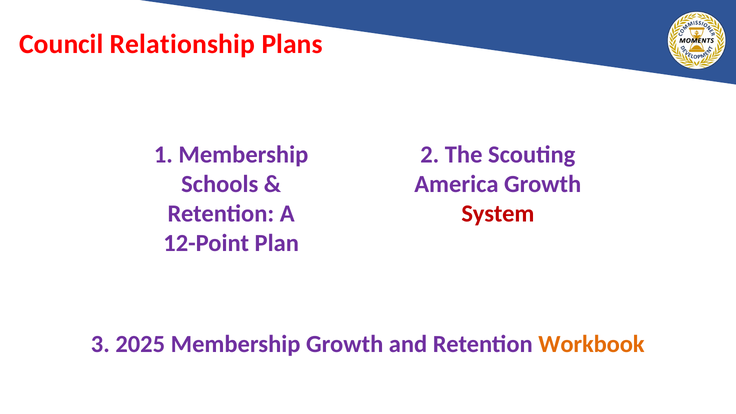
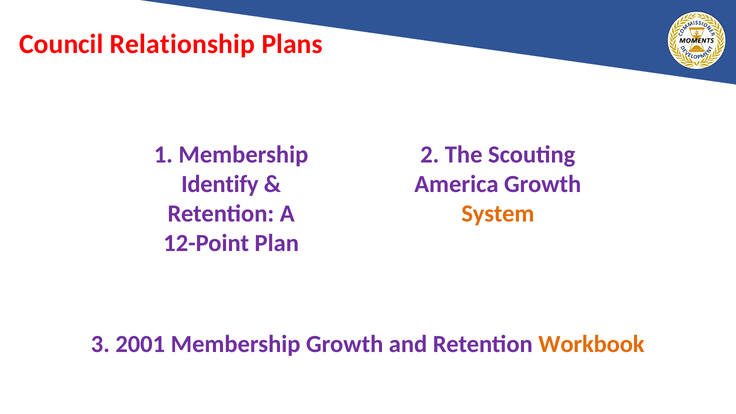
Schools: Schools -> Identify (220, 184)
System colour: red -> orange (498, 214)
2025: 2025 -> 2001 (140, 344)
